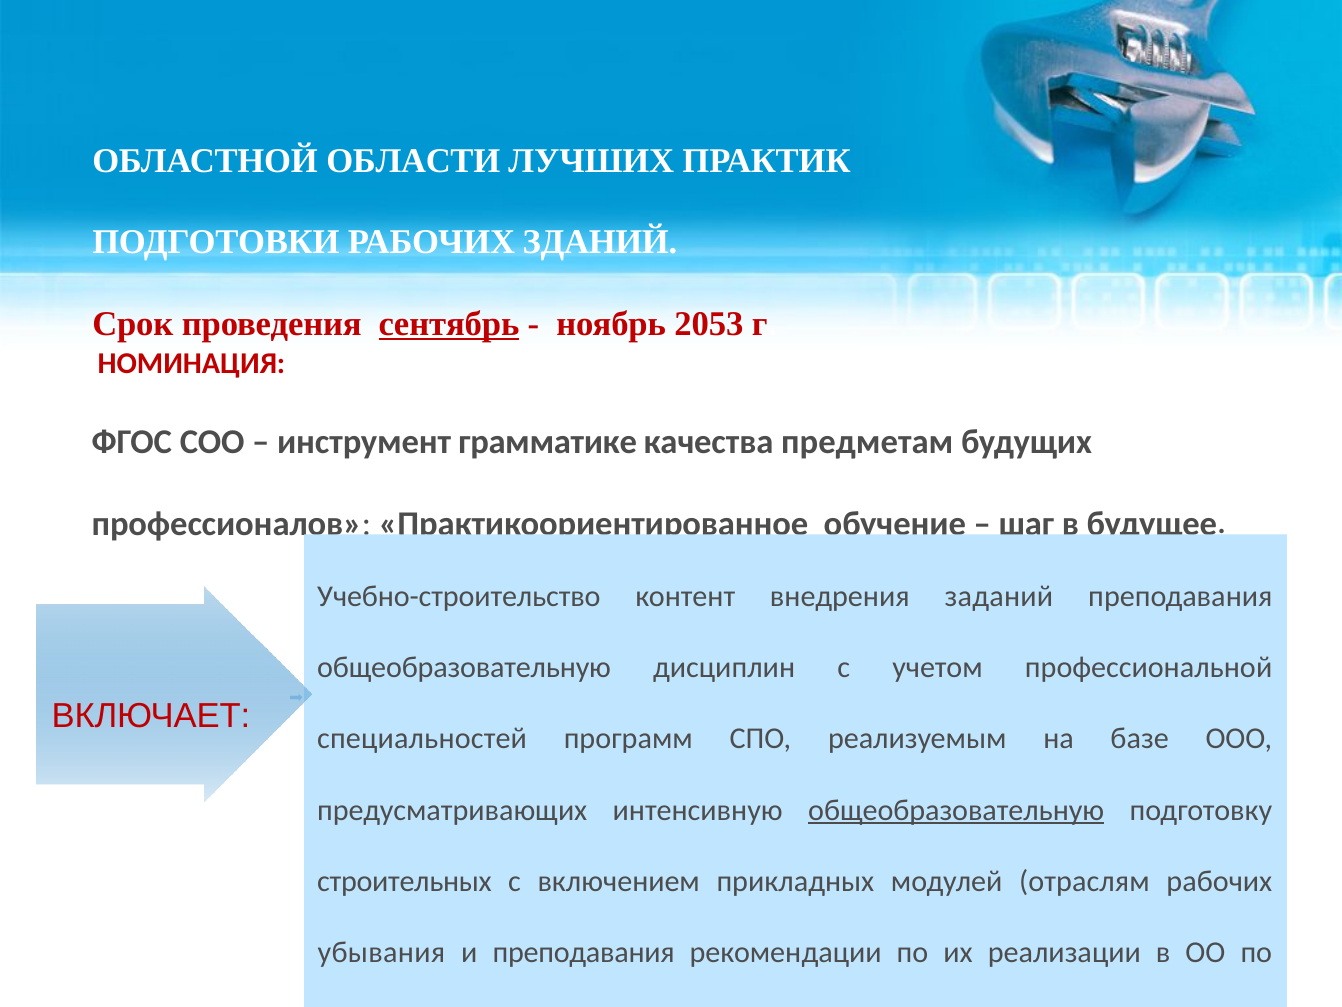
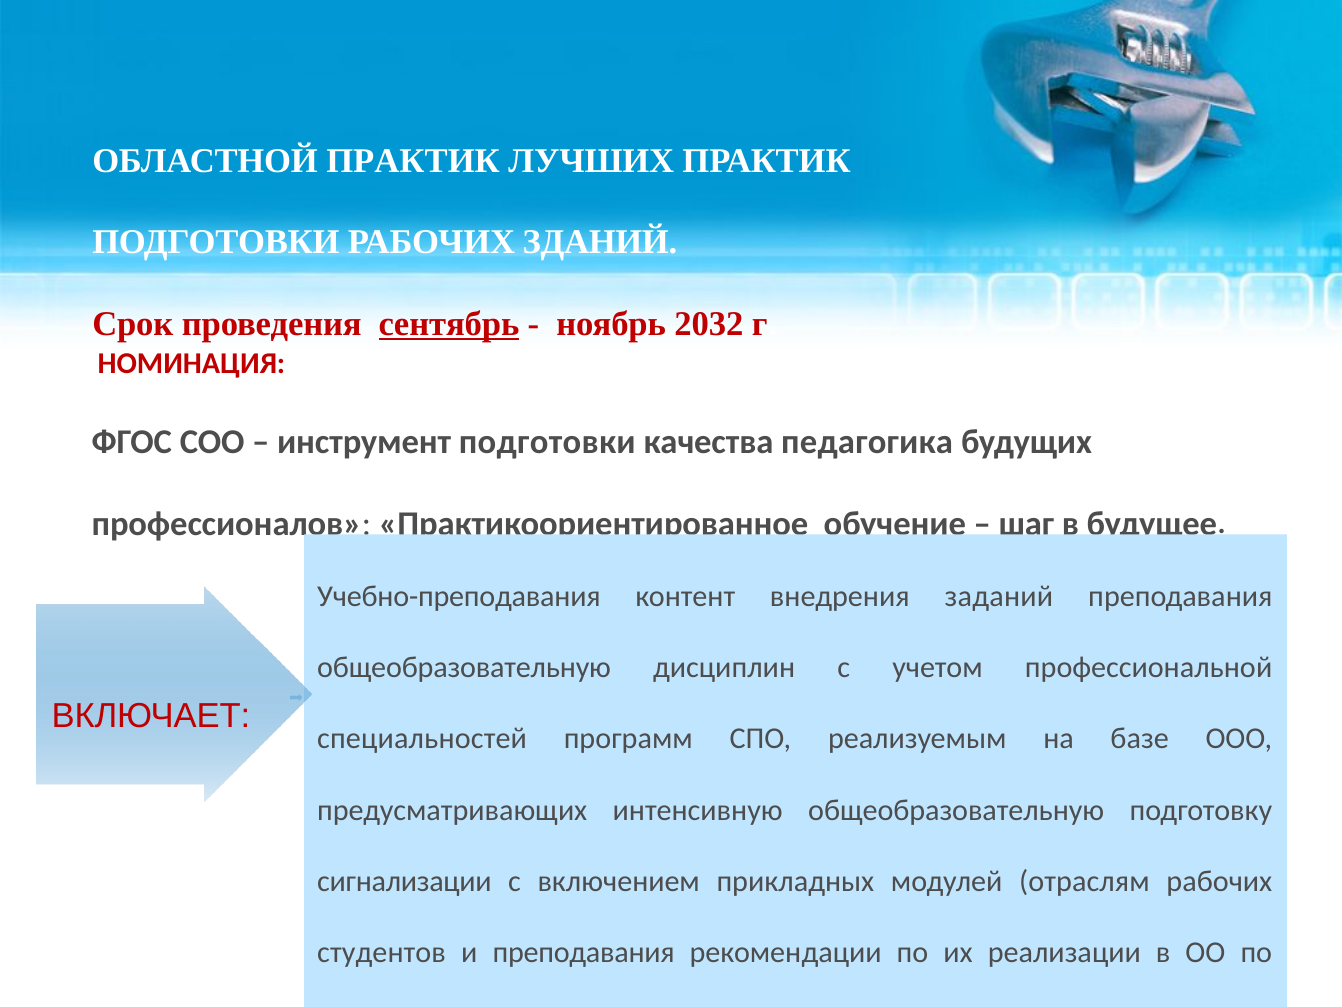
ОБЛАСТНОЙ ОБЛАСТИ: ОБЛАСТИ -> ПРАКТИК (413, 161)
2053: 2053 -> 2032 (709, 324)
инструмент грамматике: грамматике -> подготовки (547, 442)
предметам: предметам -> педагогика (867, 442)
Учебно-строительство: Учебно-строительство -> Учебно-преподавания (459, 596)
общеобразовательную underline: present -> none (956, 810)
строительных: строительных -> сигнализации (405, 881)
убывания: убывания -> студентов (382, 952)
